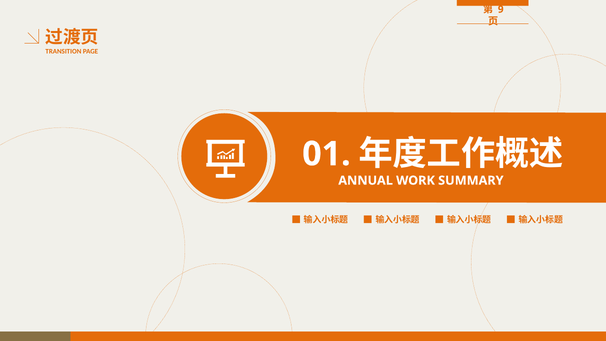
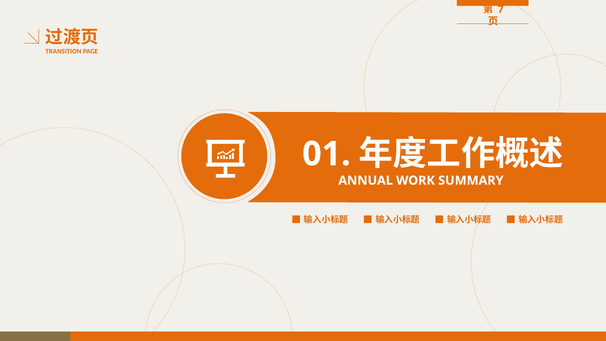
9: 9 -> 7 (501, 9)
